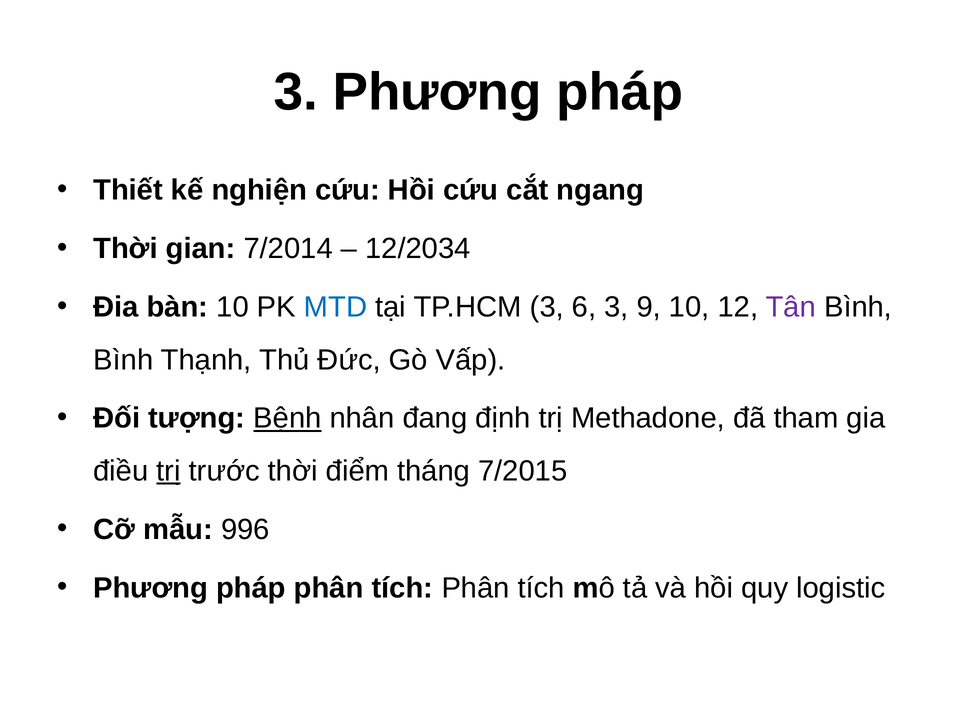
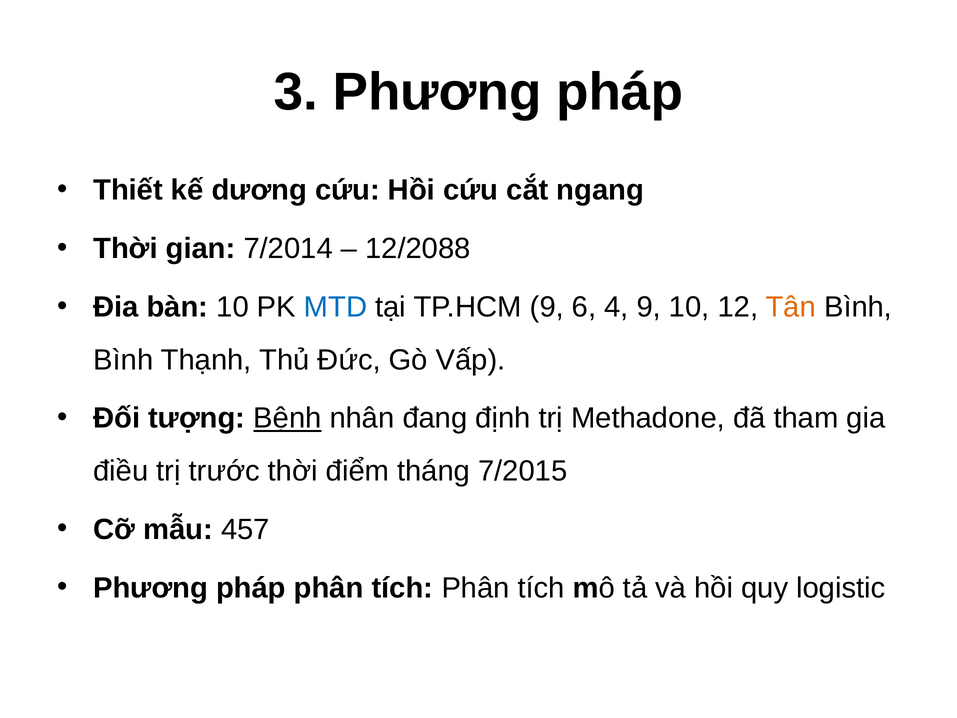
nghiện: nghiện -> dương (259, 190)
12/2034: 12/2034 -> 12/2088 (418, 249)
TP.HCM 3: 3 -> 9 (547, 307)
6 3: 3 -> 4 (616, 307)
Tân colour: purple -> orange (791, 307)
trị underline: present -> none (169, 471)
996: 996 -> 457 (245, 529)
